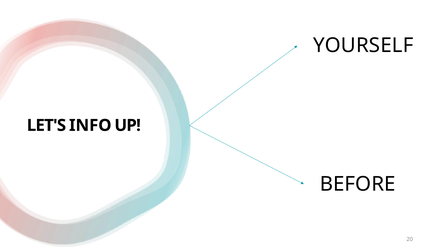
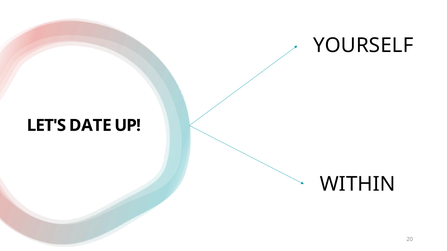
INFO: INFO -> DATE (90, 126)
BEFORE: BEFORE -> WITHIN (358, 184)
